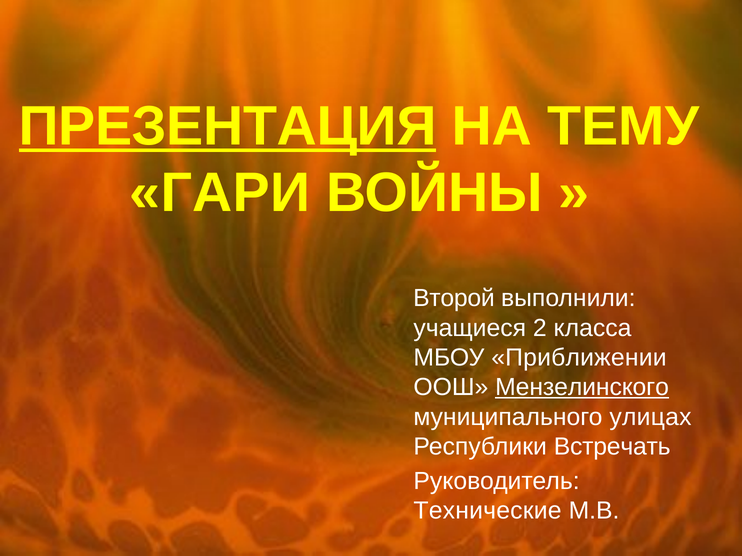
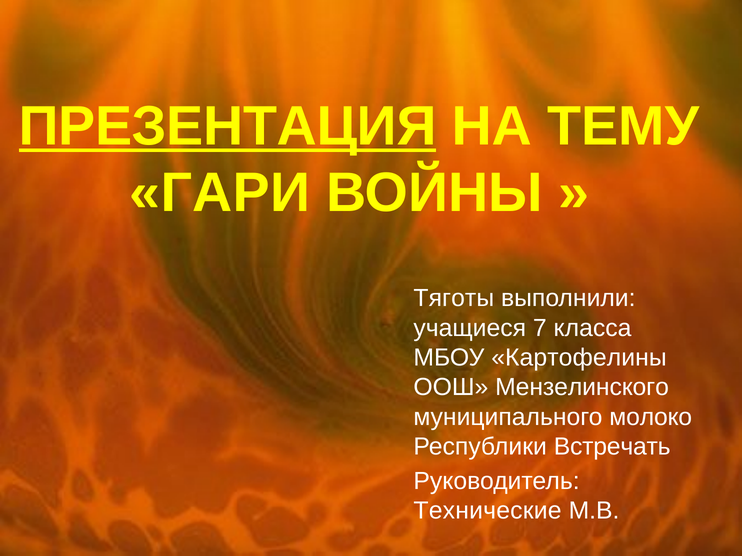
Второй: Второй -> Тяготы (454, 299)
2: 2 -> 7 (540, 328)
Приближении: Приближении -> Картофелины (579, 358)
Мензелинского underline: present -> none (582, 388)
улицах: улицах -> молоко (651, 417)
